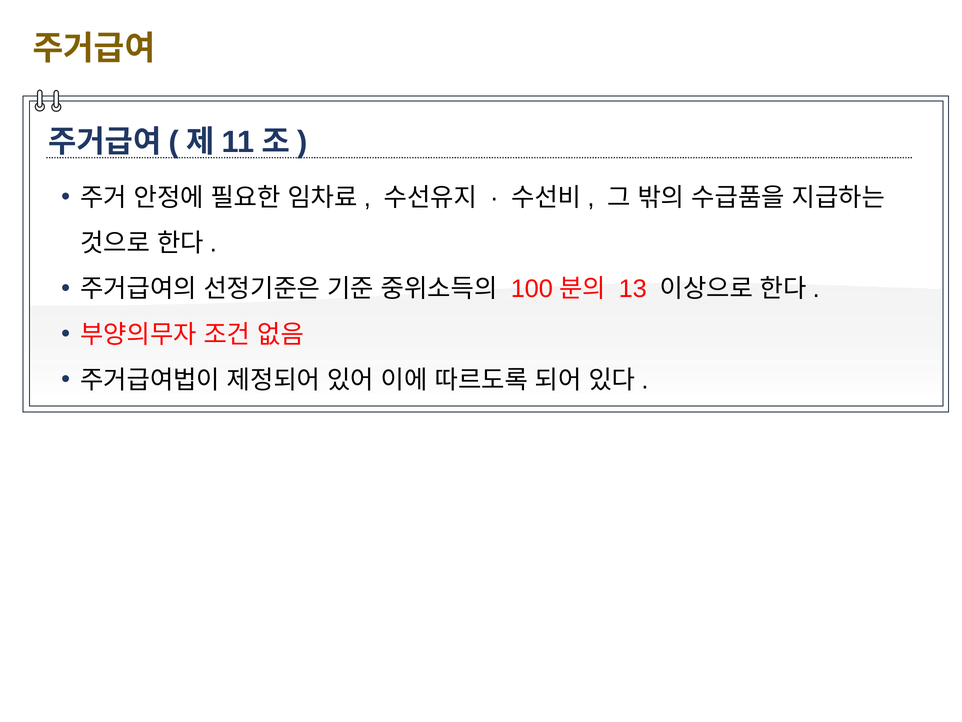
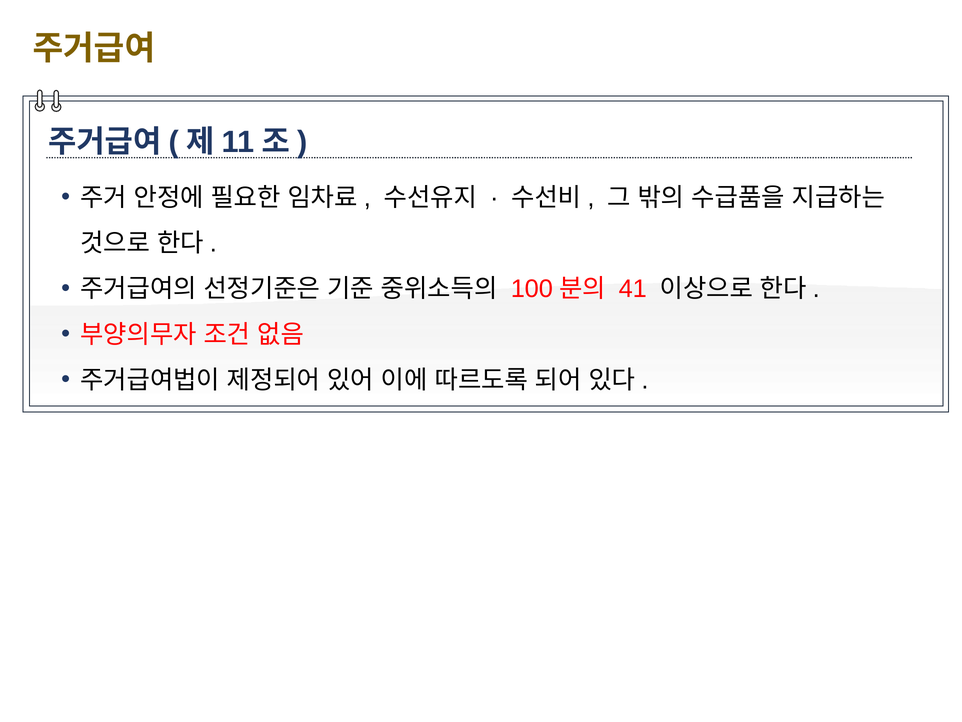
13: 13 -> 41 (633, 289)
